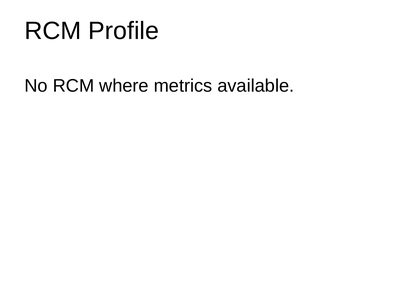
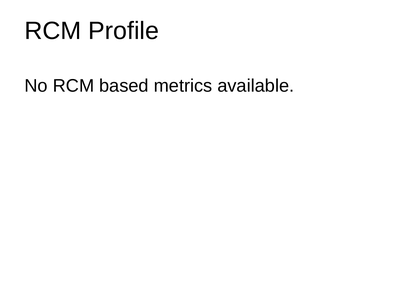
where: where -> based (124, 86)
